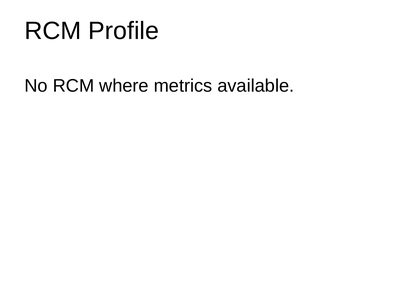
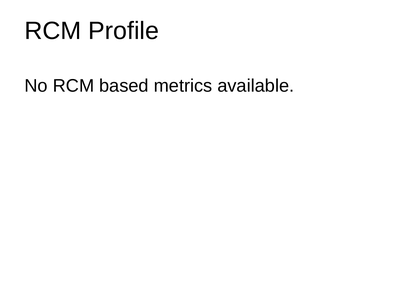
where: where -> based (124, 86)
